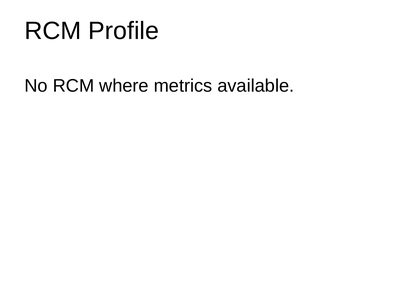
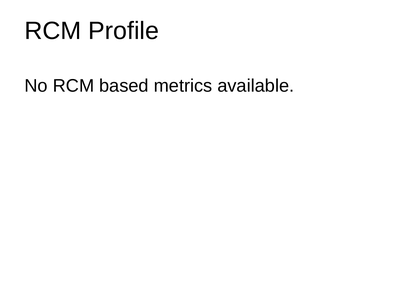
where: where -> based (124, 86)
